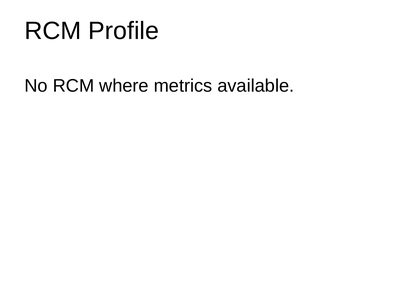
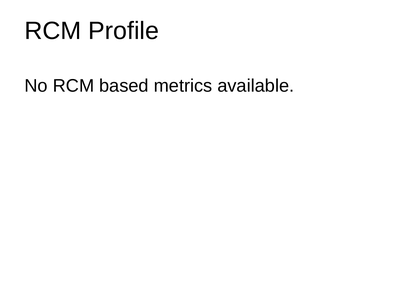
where: where -> based (124, 86)
